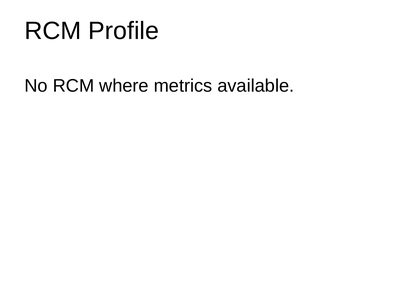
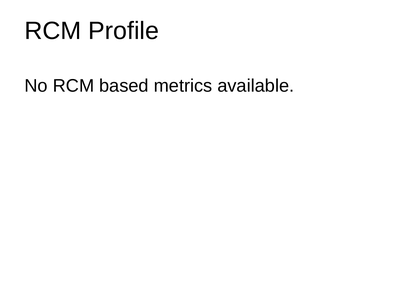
where: where -> based (124, 86)
